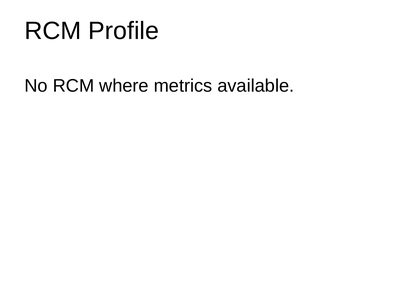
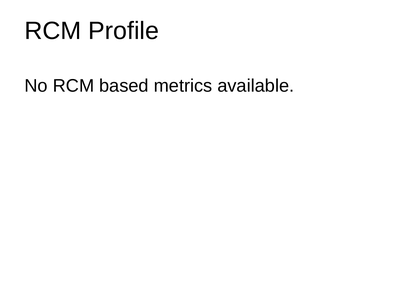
where: where -> based (124, 86)
